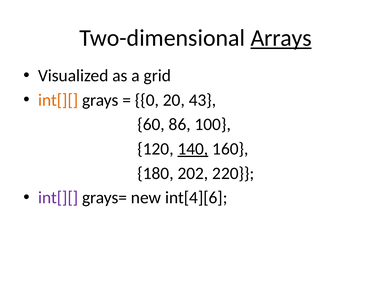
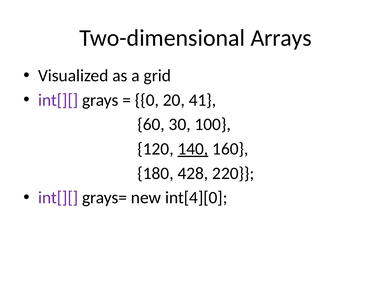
Arrays underline: present -> none (281, 38)
int[][ colour: orange -> purple (58, 100)
43: 43 -> 41 (202, 100)
86: 86 -> 30 (180, 124)
202: 202 -> 428 (193, 173)
int[4][6: int[4][6 -> int[4][0 (196, 197)
